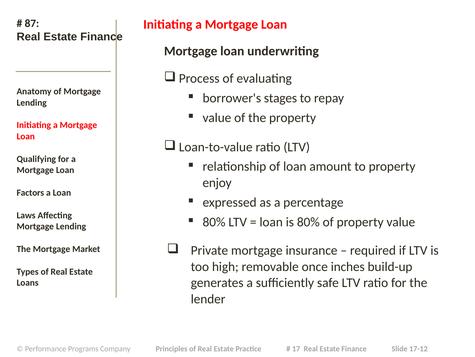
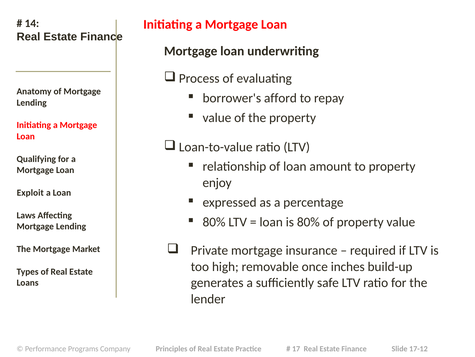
87: 87 -> 14 (32, 24)
stages: stages -> afford (280, 98)
Factors: Factors -> Exploit (30, 192)
